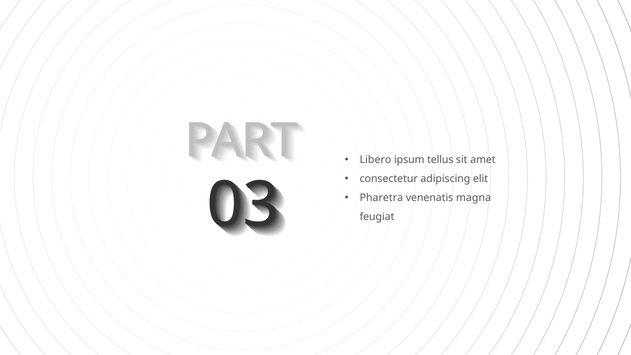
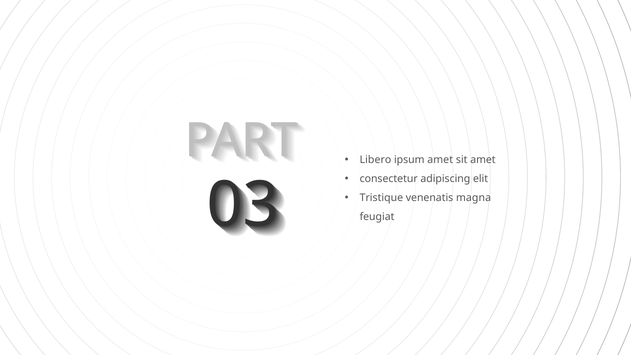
ipsum tellus: tellus -> amet (440, 160)
Pharetra: Pharetra -> Tristique (381, 198)
